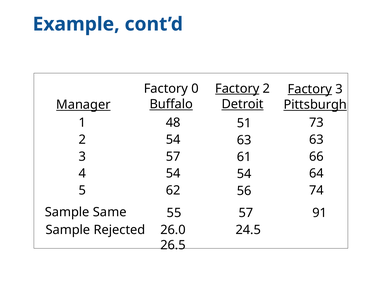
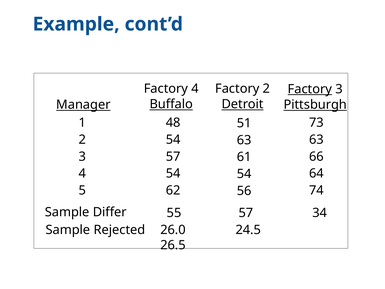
Factory 0: 0 -> 4 (195, 89)
Factory underline: present -> none (237, 89)
Same: Same -> Differ (110, 212)
91: 91 -> 34 (320, 213)
